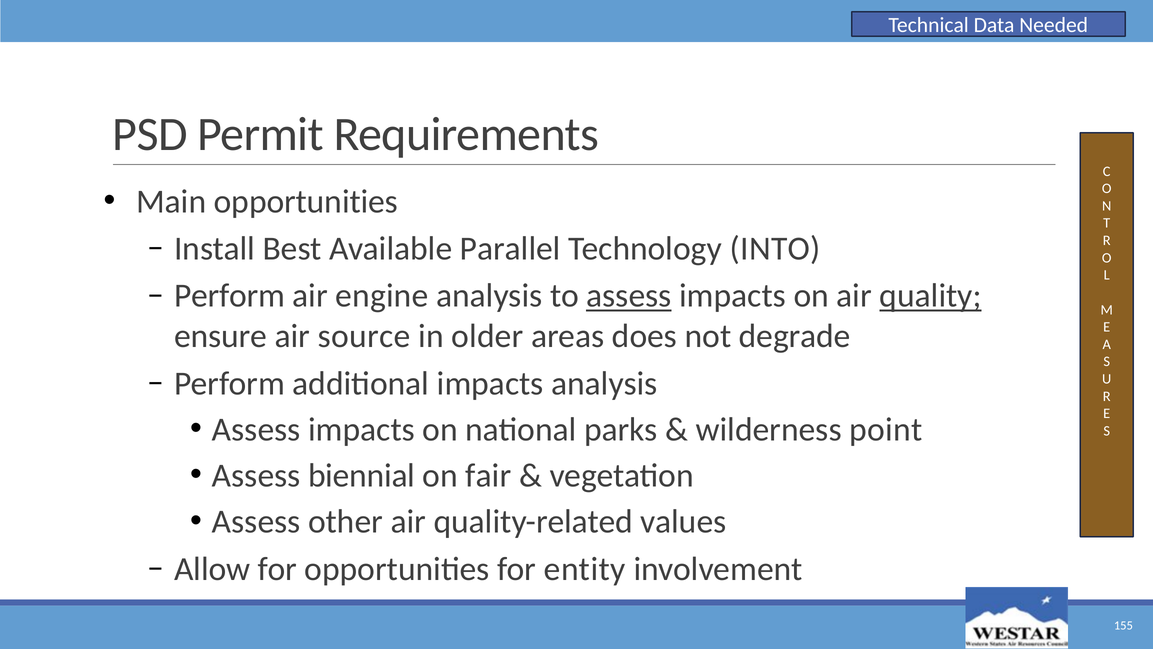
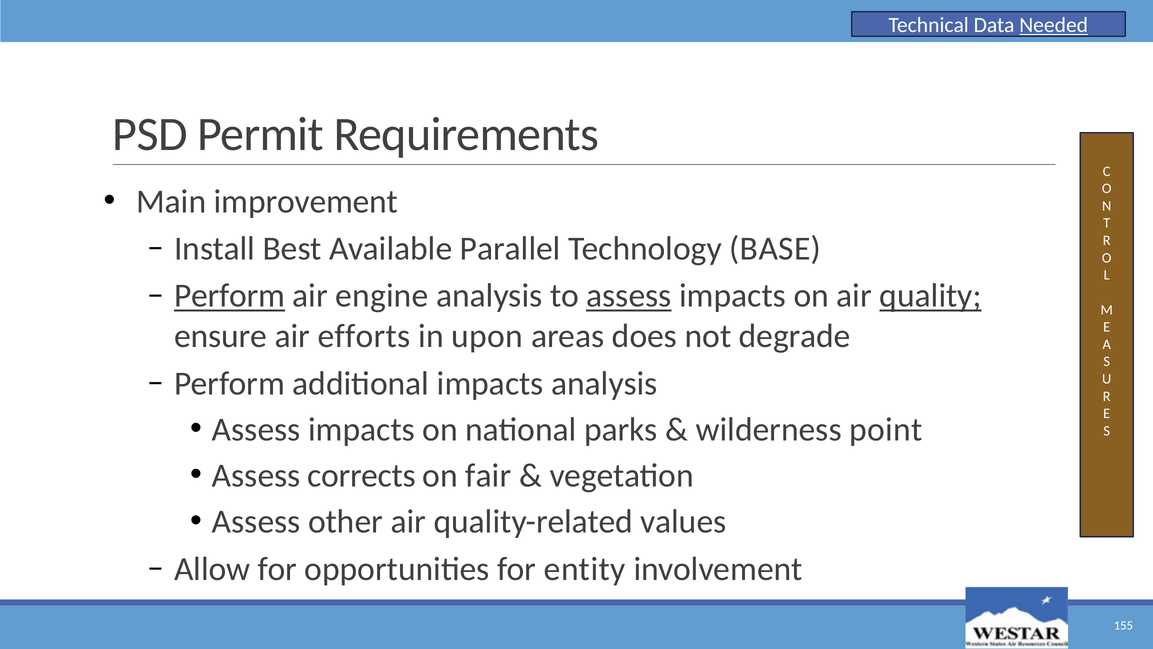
Needed underline: none -> present (1054, 25)
Main opportunities: opportunities -> improvement (306, 201)
INTO: INTO -> BASE (775, 249)
Perform underline: none -> present (230, 296)
source: source -> efforts (364, 336)
older: older -> upon (487, 336)
biennial: biennial -> corrects (362, 475)
